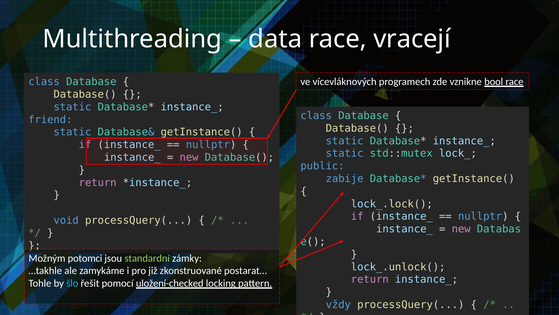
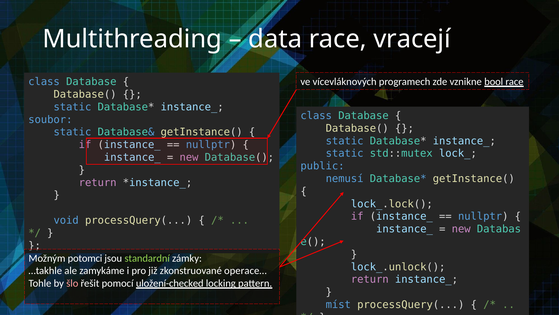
friend: friend -> soubor (50, 119)
zabije: zabije -> nemusí (345, 178)
postarat…: postarat… -> operace… (245, 270)
šlo colour: light blue -> pink (72, 283)
vždy: vždy -> míst (338, 304)
